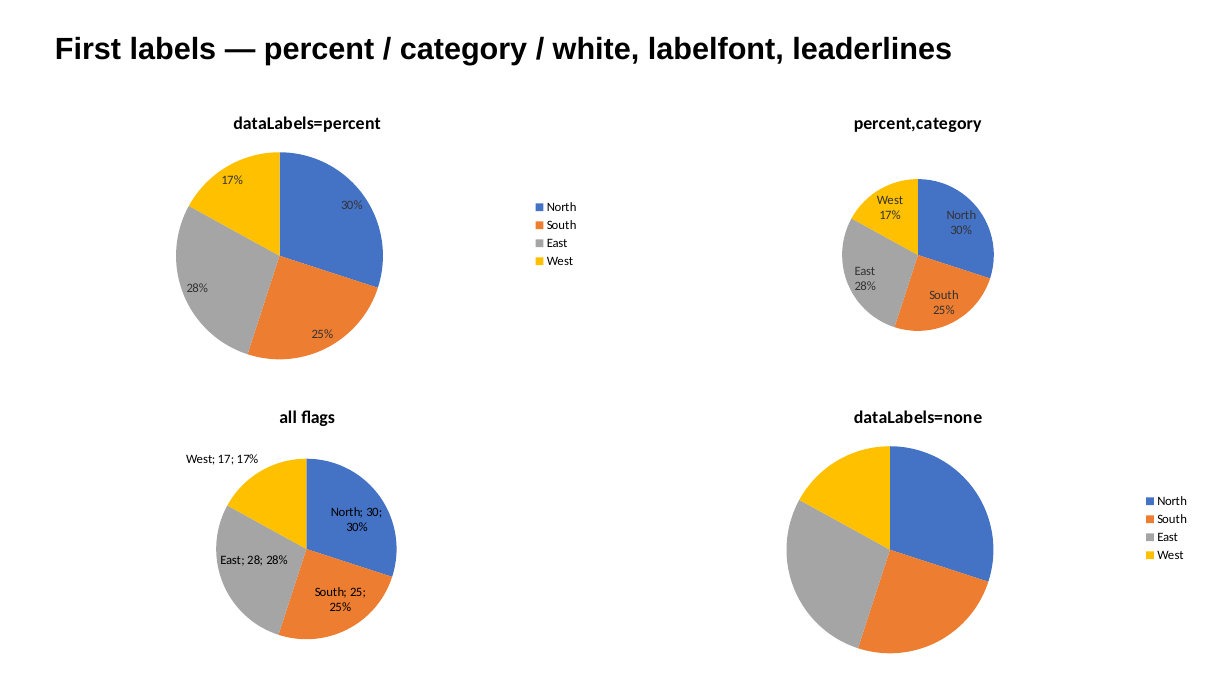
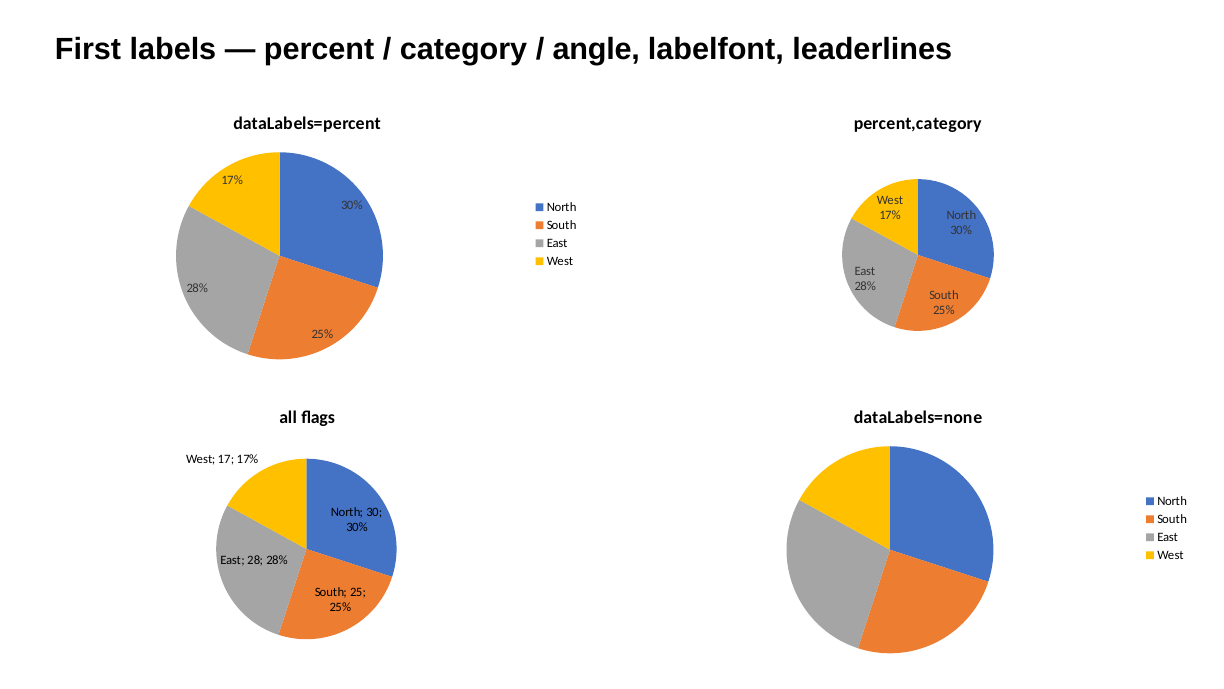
white: white -> angle (596, 50)
